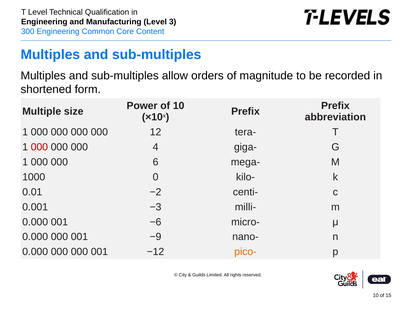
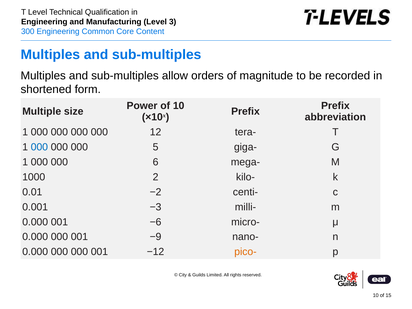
000 colour: red -> blue (39, 147)
4: 4 -> 5 (156, 147)
0: 0 -> 2 (156, 177)
